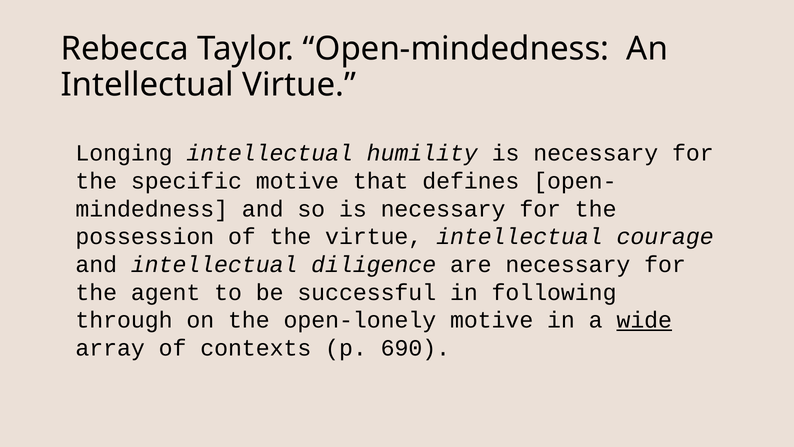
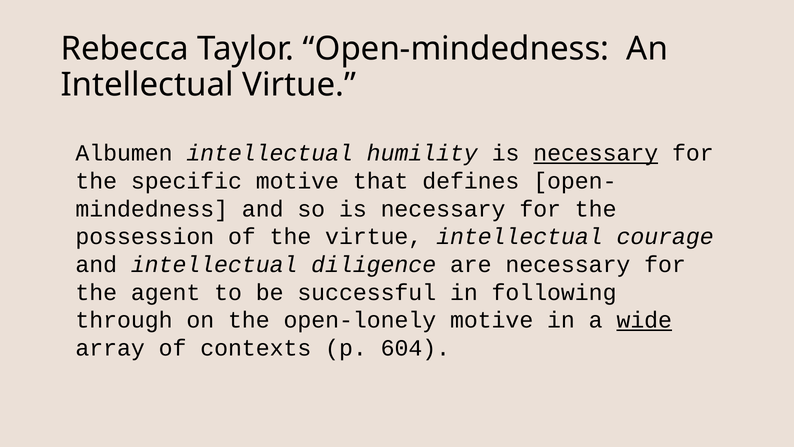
Longing: Longing -> Albumen (124, 153)
necessary underline: none -> present (596, 153)
690: 690 -> 604 (415, 348)
